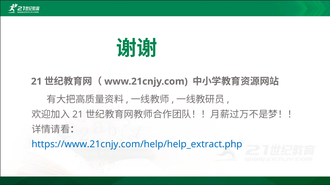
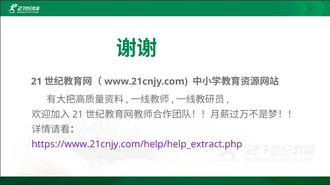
https://www.21cnjy.com/help/help_extract.php colour: blue -> purple (137, 145)
